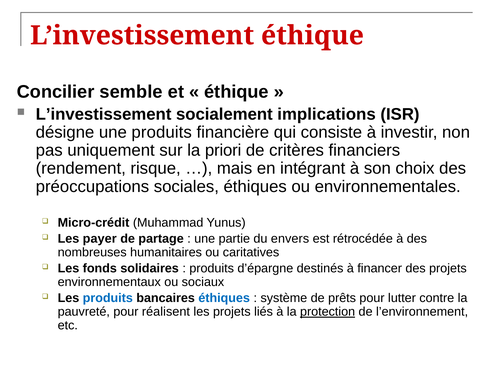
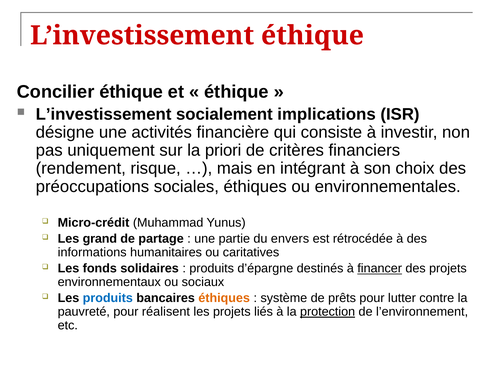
Concilier semble: semble -> éthique (131, 92)
une produits: produits -> activités (162, 132)
payer: payer -> grand (100, 239)
nombreuses: nombreuses -> informations (92, 252)
financer underline: none -> present (380, 268)
éthiques colour: blue -> orange (224, 298)
